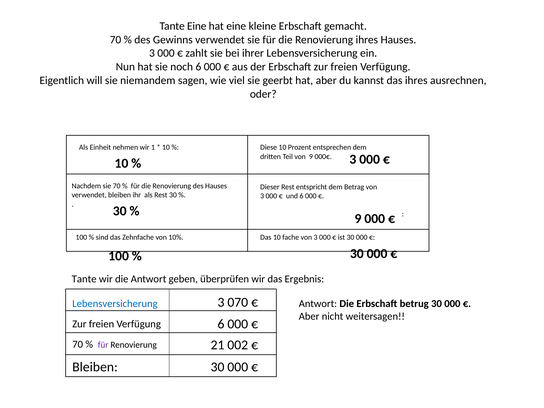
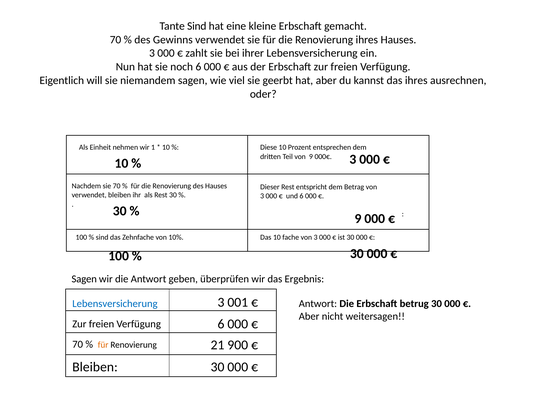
Tante Eine: Eine -> Sind (197, 26)
Tante: Tante -> Sagen (84, 279)
070: 070 -> 001 (238, 302)
002: 002 -> 900 (238, 345)
für colour: purple -> orange (103, 345)
